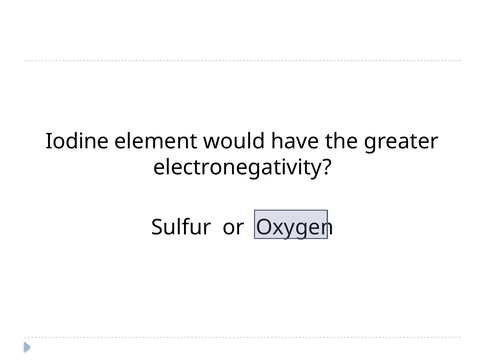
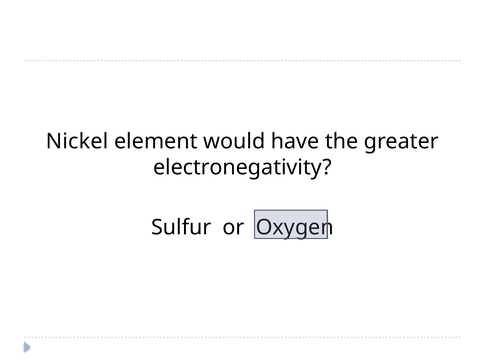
Iodine: Iodine -> Nickel (77, 141)
